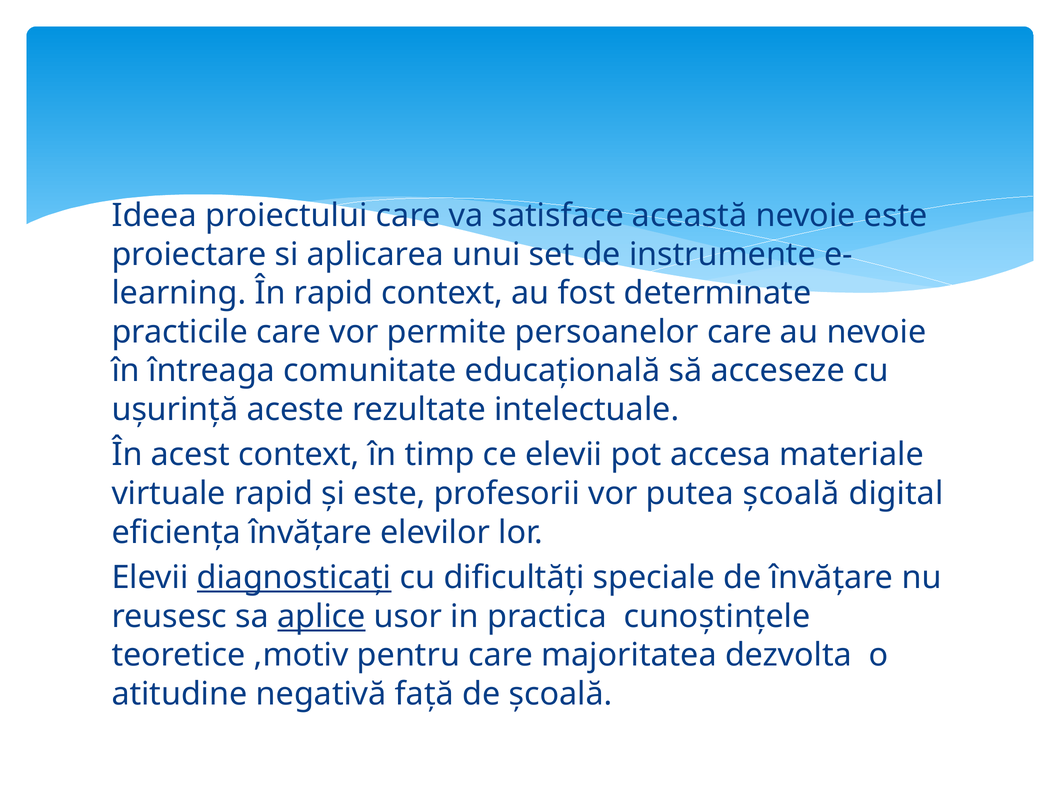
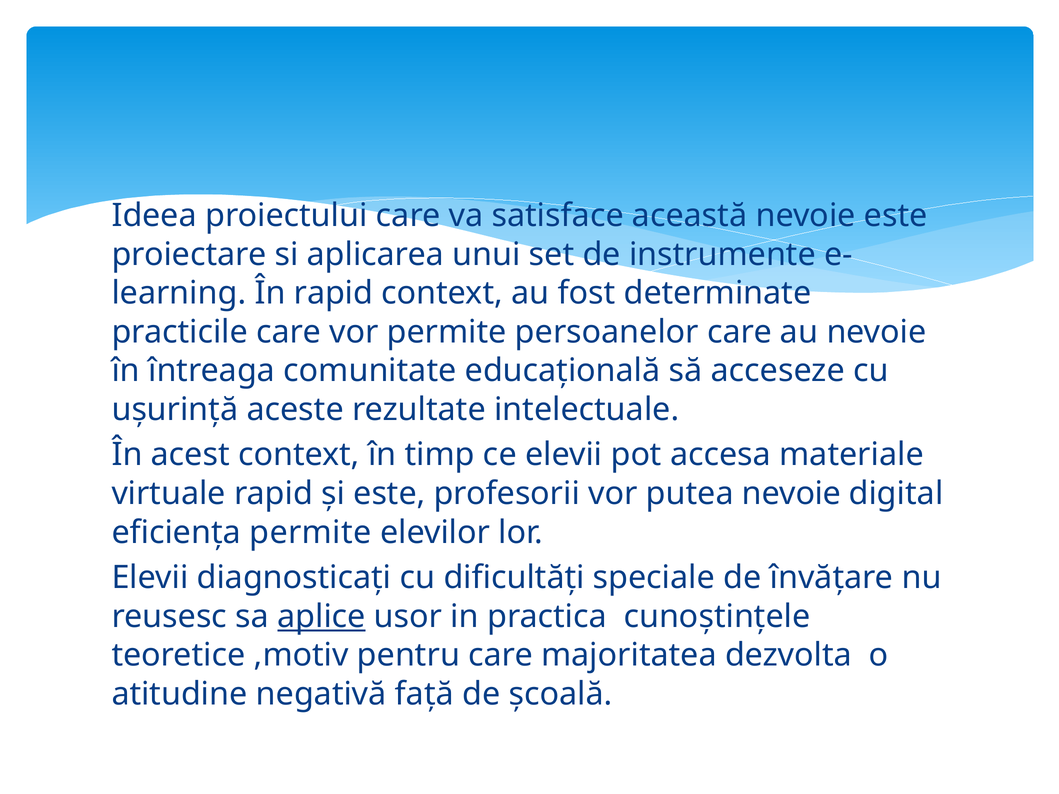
putea școală: școală -> nevoie (791, 494)
eficiența învățare: învățare -> permite (310, 533)
diagnosticați underline: present -> none (294, 578)
